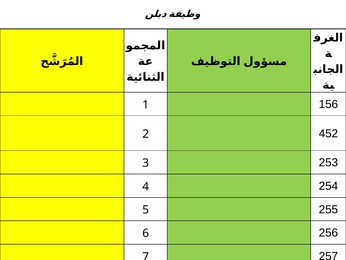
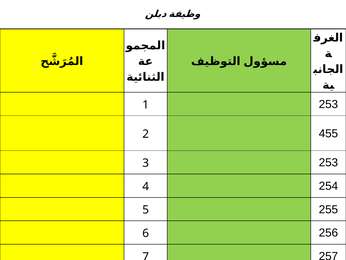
1 156: 156 -> 253 (328, 104)
452: 452 -> 455 (328, 133)
